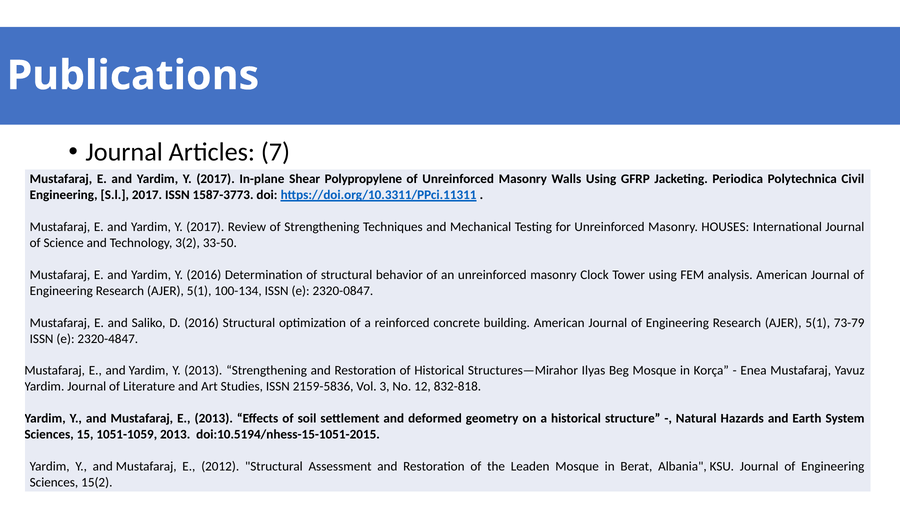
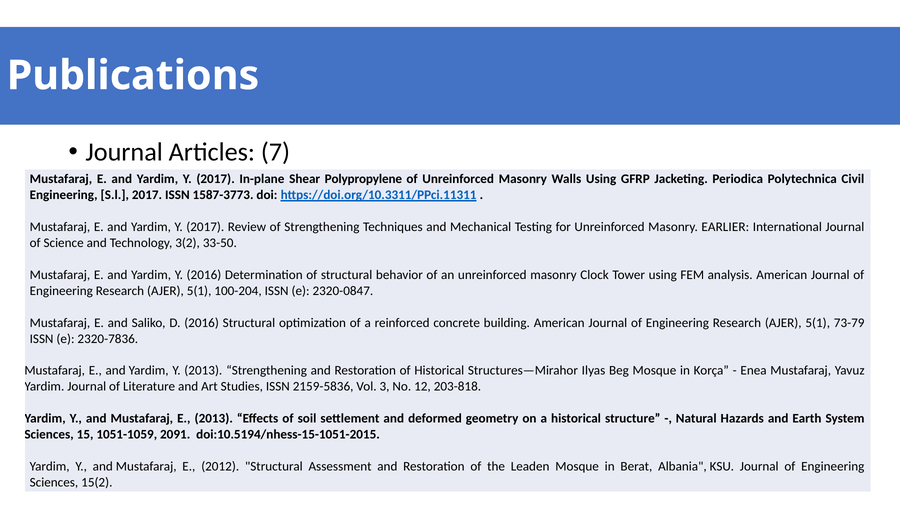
HOUSES: HOUSES -> EARLIER (725, 227)
100-134: 100-134 -> 100-204 (238, 291)
2320-4847: 2320-4847 -> 2320-7836 (108, 339)
832-818: 832-818 -> 203-818 (457, 387)
1051-1059 2013: 2013 -> 2091 (175, 435)
